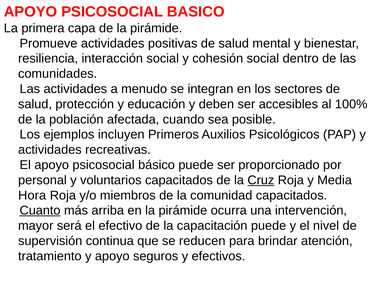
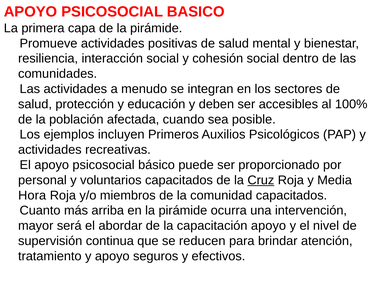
Cuanto underline: present -> none (40, 211)
efectivo: efectivo -> abordar (120, 226)
capacitación puede: puede -> apoyo (269, 226)
